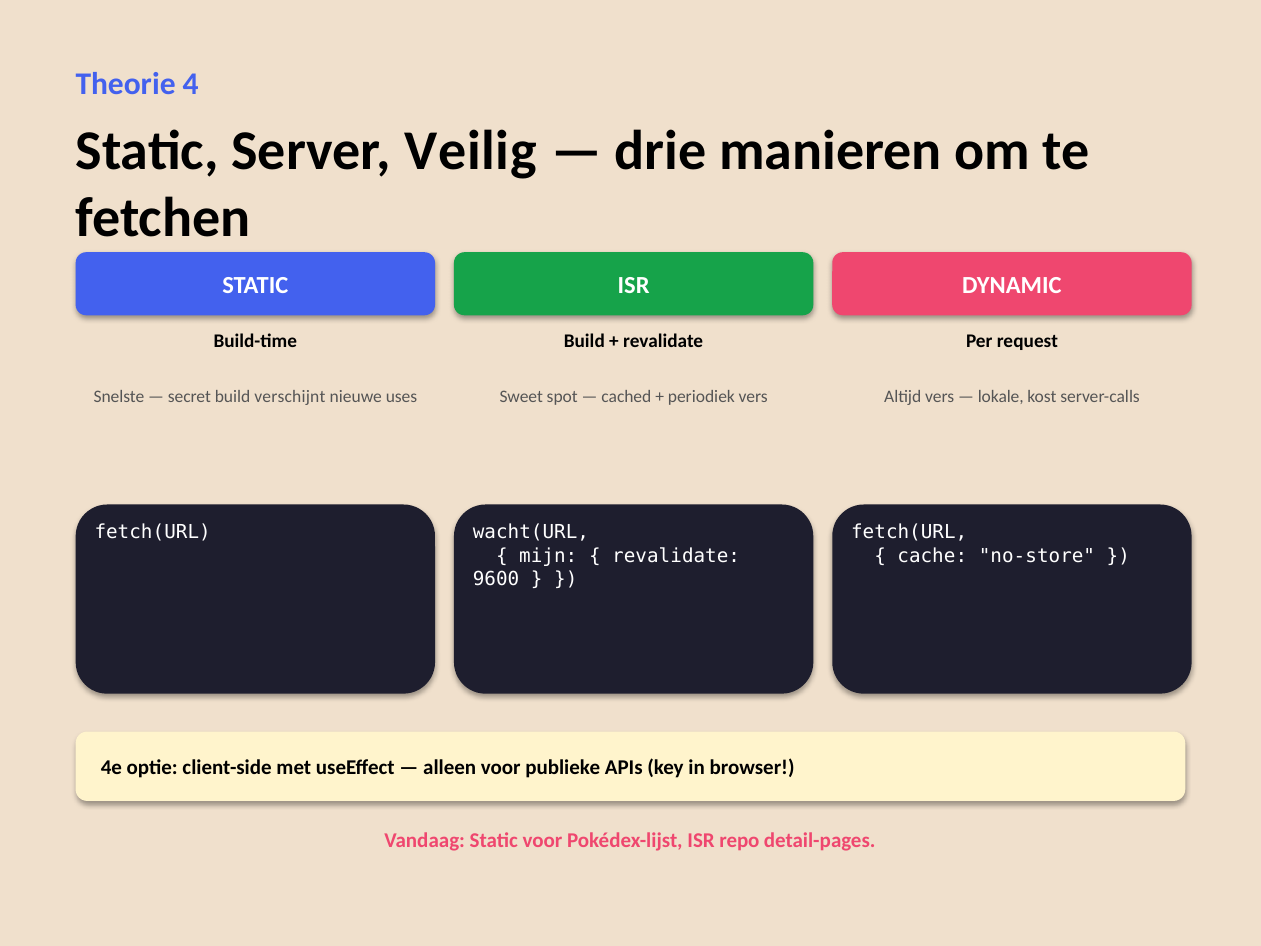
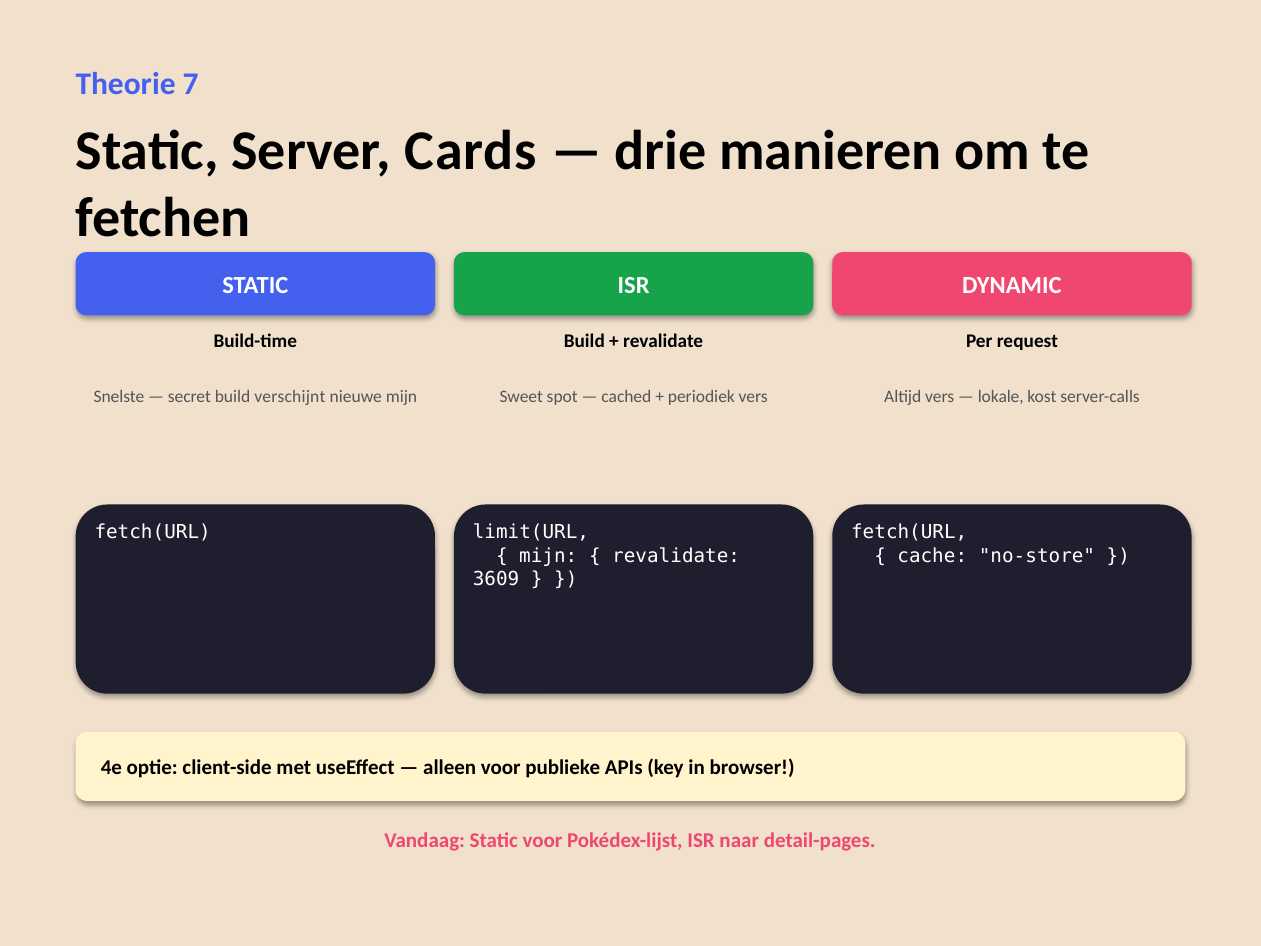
4: 4 -> 7 (191, 84)
Veilig: Veilig -> Cards (471, 151)
nieuwe uses: uses -> mijn (401, 396)
wacht(URL: wacht(URL -> limit(URL (531, 532)
9600: 9600 -> 3609 (496, 579)
repo: repo -> naar (739, 840)
